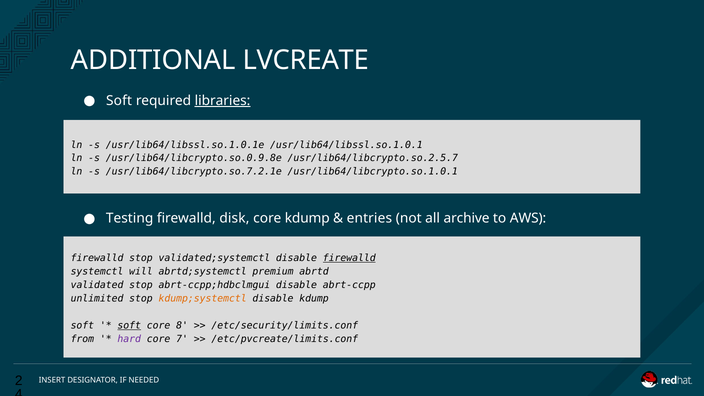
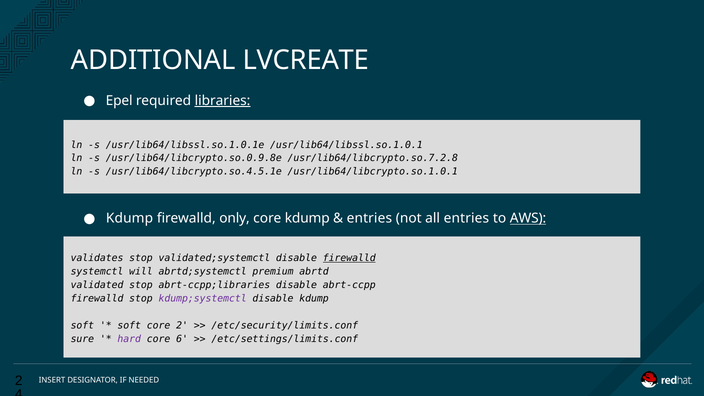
Soft: Soft -> Epel (119, 101)
/usr/lib64/libcrypto.so.2.5.7: /usr/lib64/libcrypto.so.2.5.7 -> /usr/lib64/libcrypto.so.7.2.8 (373, 158)
/usr/lib64/libcrypto.so.7.2.1e: /usr/lib64/libcrypto.so.7.2.1e -> /usr/lib64/libcrypto.so.4.5.1e (194, 172)
Testing: Testing -> Kdump (130, 218)
disk: disk -> only (235, 218)
all archive: archive -> entries (466, 218)
AWS underline: none -> present (528, 218)
firewalld: firewalld -> validates (97, 258)
abrt-ccpp;hdbclmgui: abrt-ccpp;hdbclmgui -> abrt-ccpp;libraries (214, 285)
unlimited: unlimited -> firewalld (97, 299)
kdump;systemctl colour: orange -> purple (203, 299)
soft underline: present -> none (129, 326)
core 8: 8 -> 2 (182, 326)
from: from -> sure (82, 339)
7: 7 -> 6 (182, 339)
/etc/pvcreate/limits.conf: /etc/pvcreate/limits.conf -> /etc/settings/limits.conf (285, 339)
